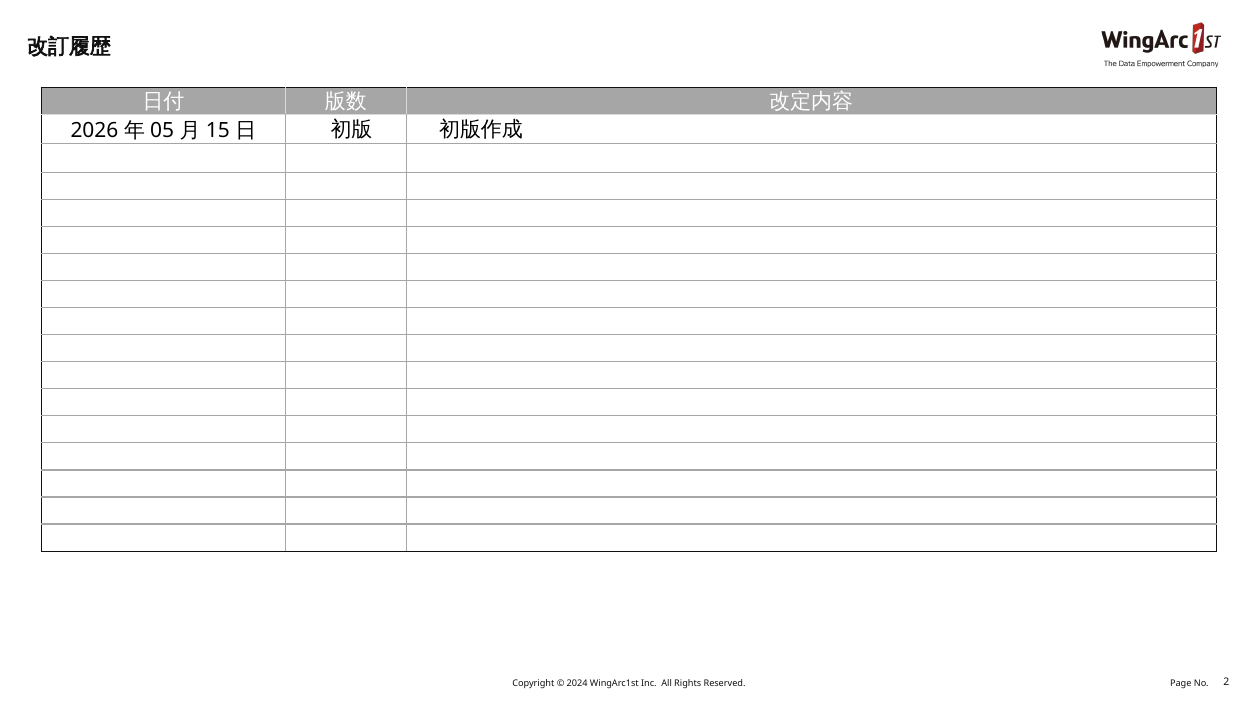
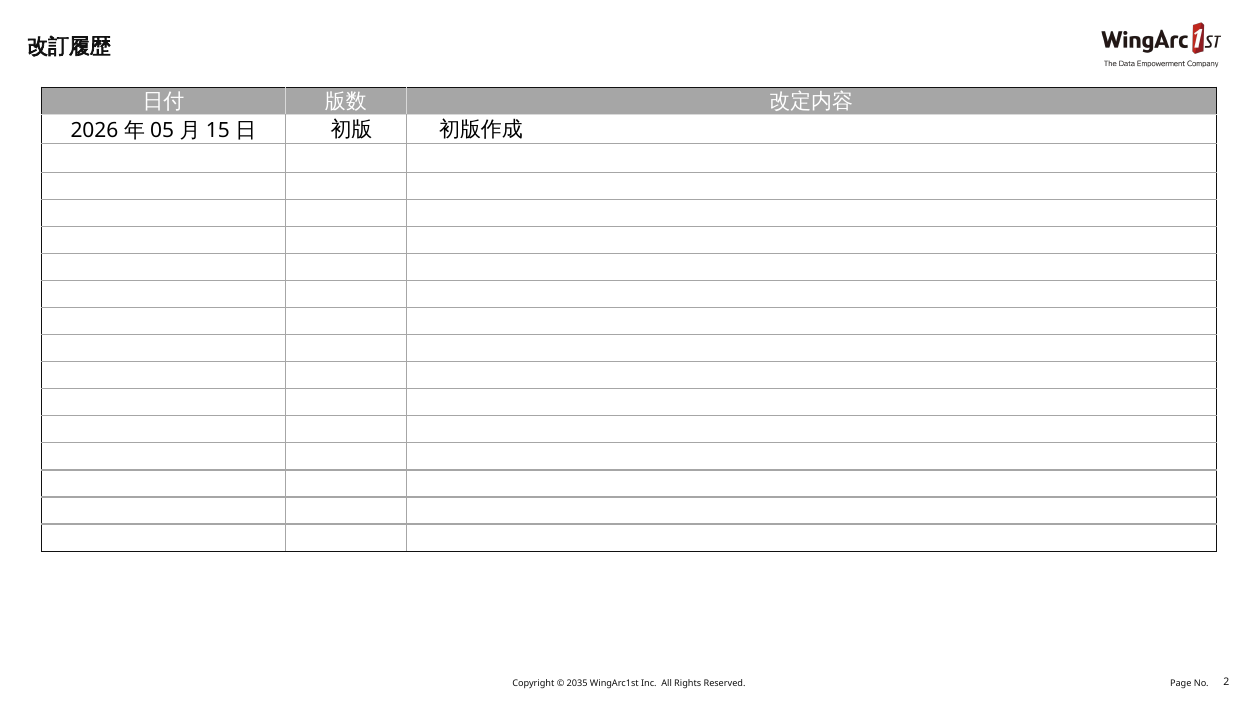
2024: 2024 -> 2035 (577, 683)
